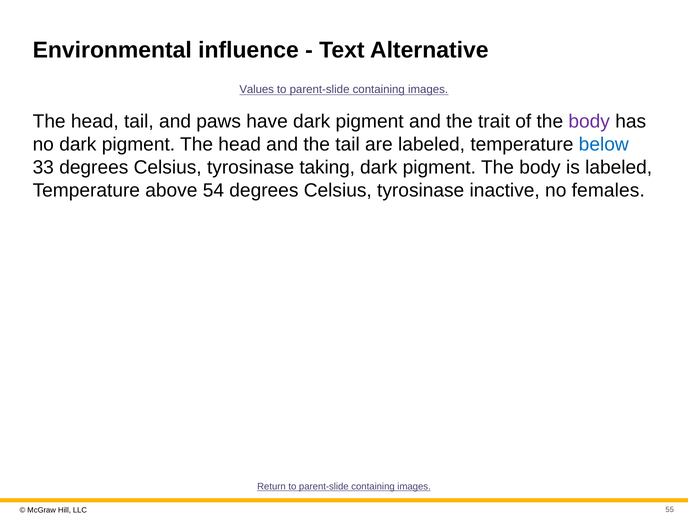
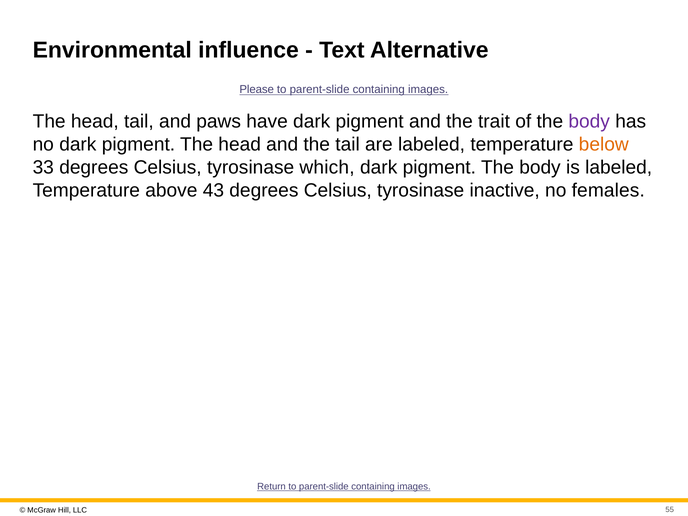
Values: Values -> Please (257, 90)
below colour: blue -> orange (604, 144)
taking: taking -> which (327, 167)
54: 54 -> 43 (213, 190)
